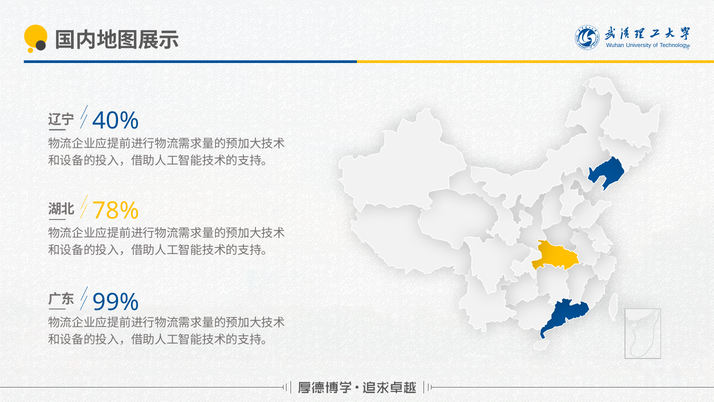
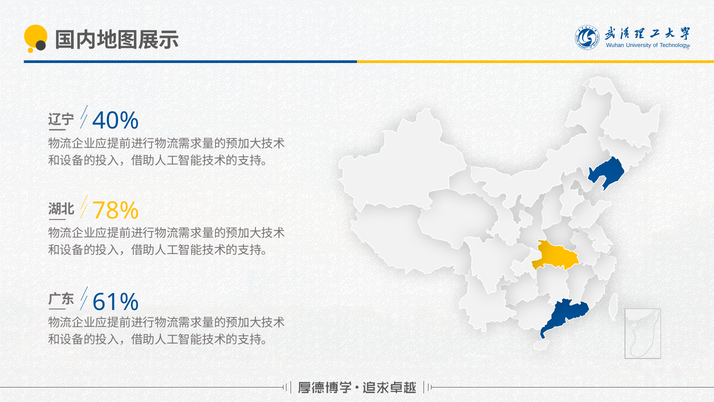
99%: 99% -> 61% (116, 302)
